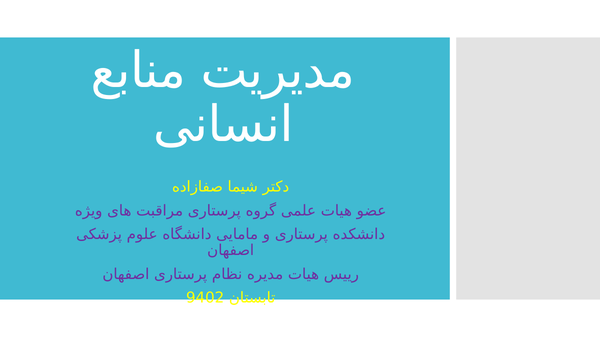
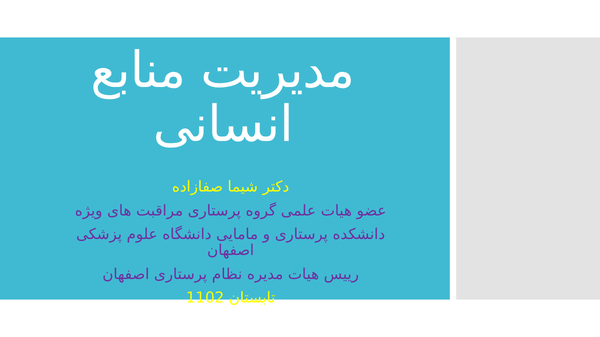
9402: 9402 -> 1102 (205, 298)
